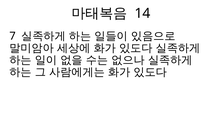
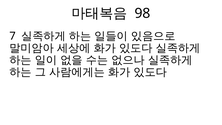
14: 14 -> 98 (142, 13)
